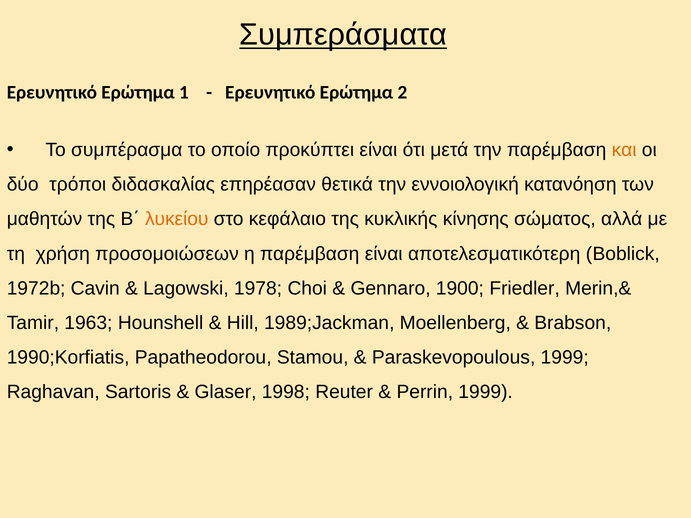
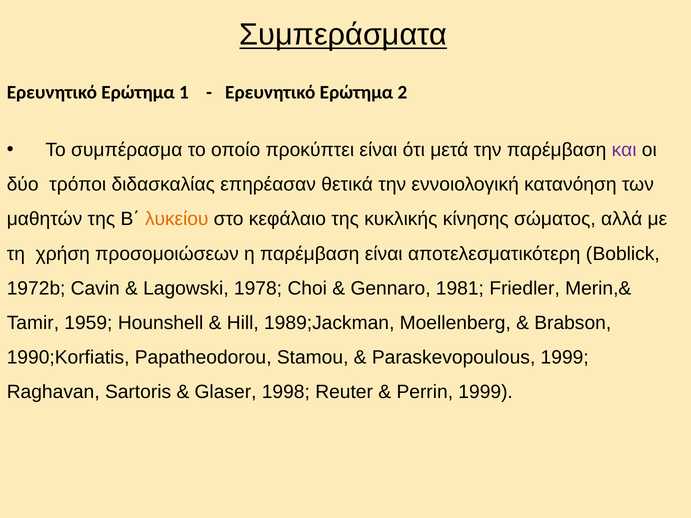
και colour: orange -> purple (624, 150)
1900: 1900 -> 1981 (460, 288)
1963: 1963 -> 1959 (88, 323)
